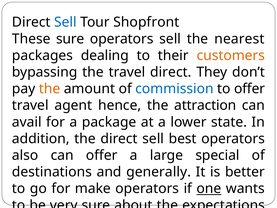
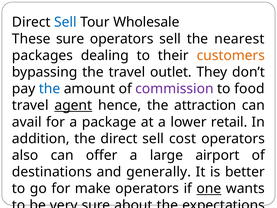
Shopfront: Shopfront -> Wholesale (146, 22)
travel direct: direct -> outlet (171, 72)
the colour: orange -> blue (50, 89)
commission colour: blue -> purple (174, 89)
to offer: offer -> food (249, 89)
agent underline: none -> present (73, 105)
state: state -> retail (229, 122)
best: best -> cost (183, 139)
special: special -> airport (217, 155)
